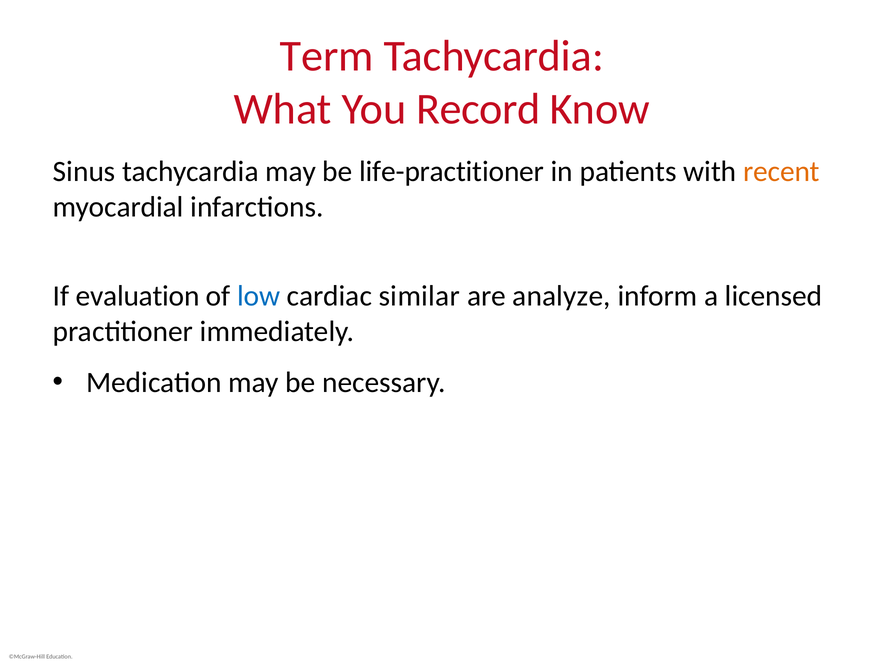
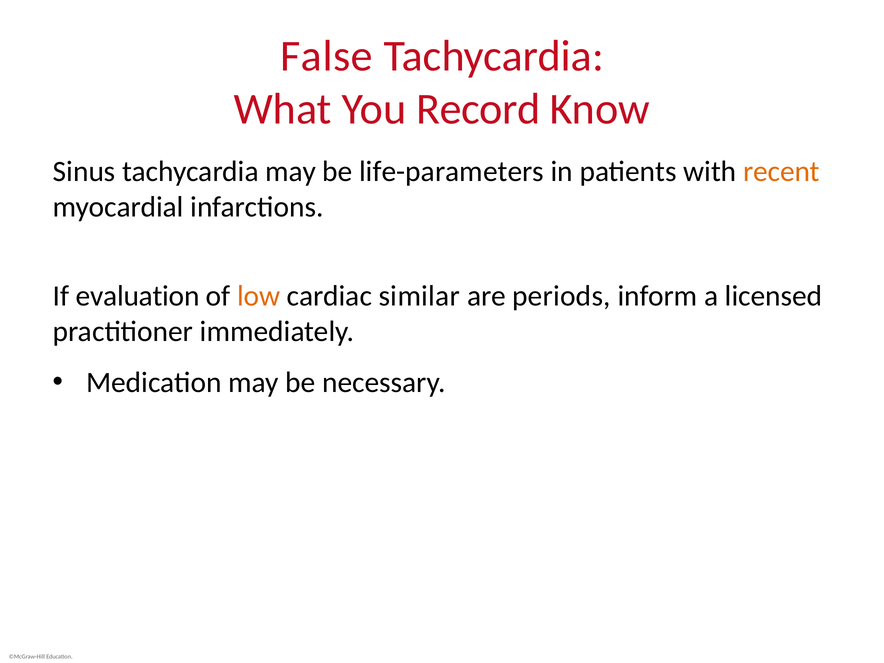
Term: Term -> False (326, 56)
life-practitioner: life-practitioner -> life-parameters (452, 171)
low colour: blue -> orange (259, 296)
analyze: analyze -> periods (561, 296)
